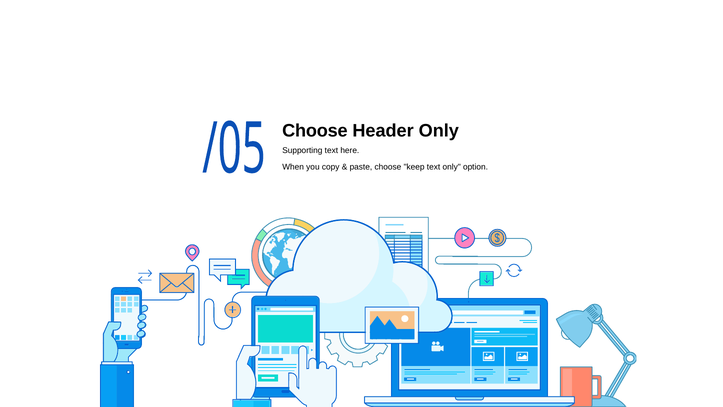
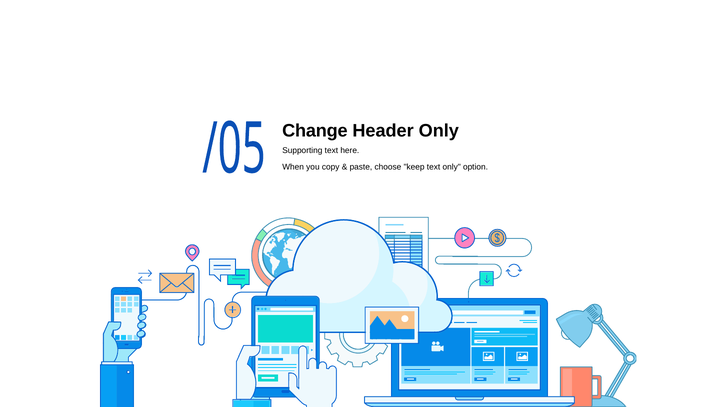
Choose: Choose -> Change (315, 131)
